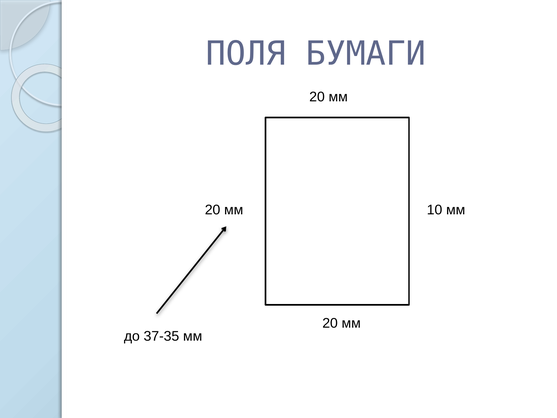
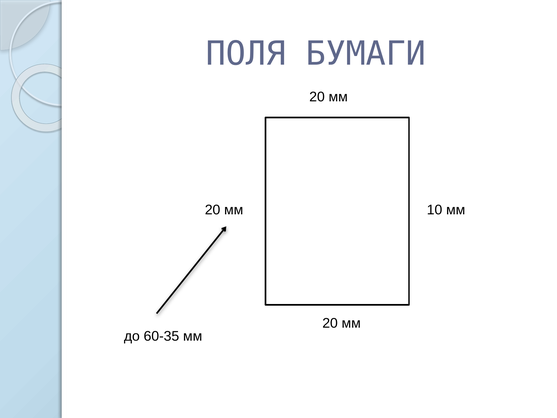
37-35: 37-35 -> 60-35 (161, 336)
